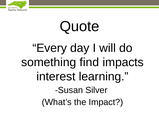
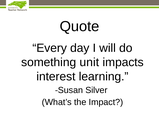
find: find -> unit (89, 62)
